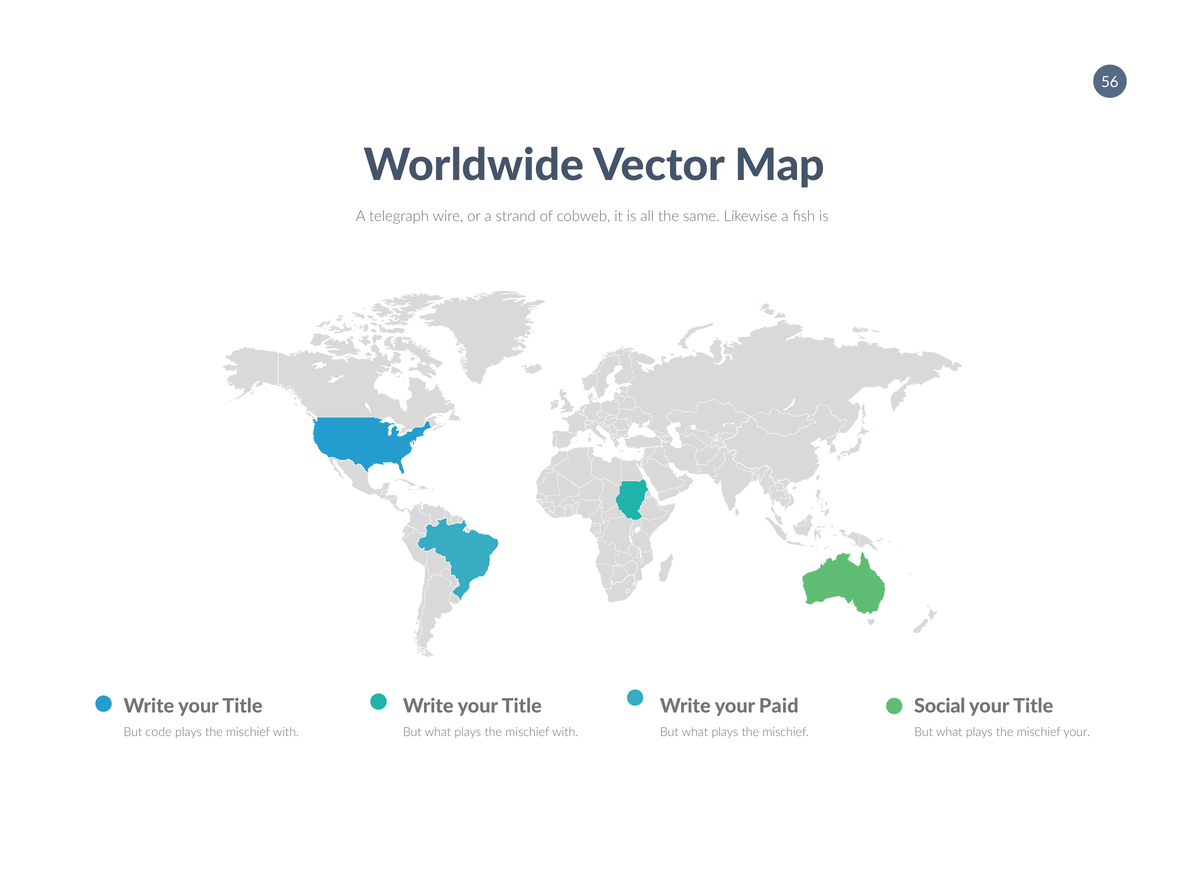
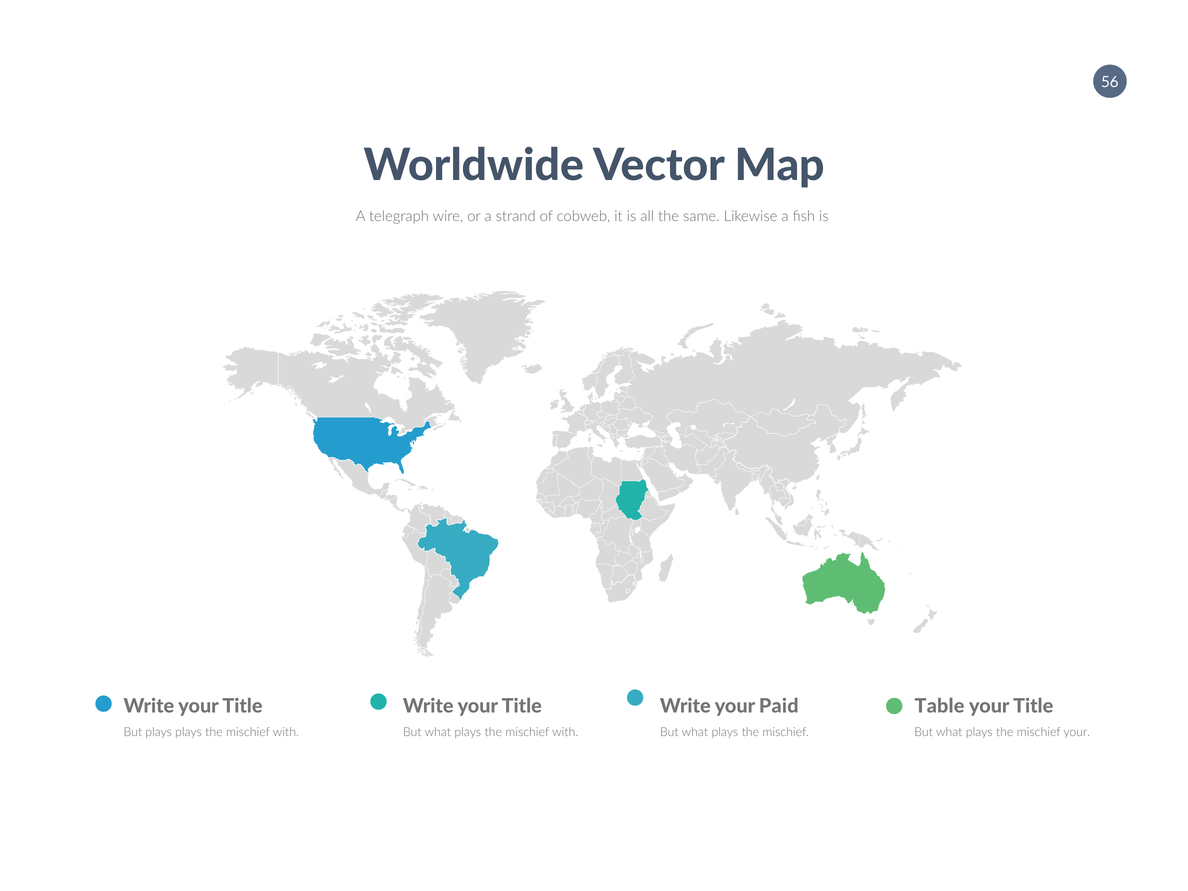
Social: Social -> Table (940, 706)
But code: code -> plays (159, 732)
